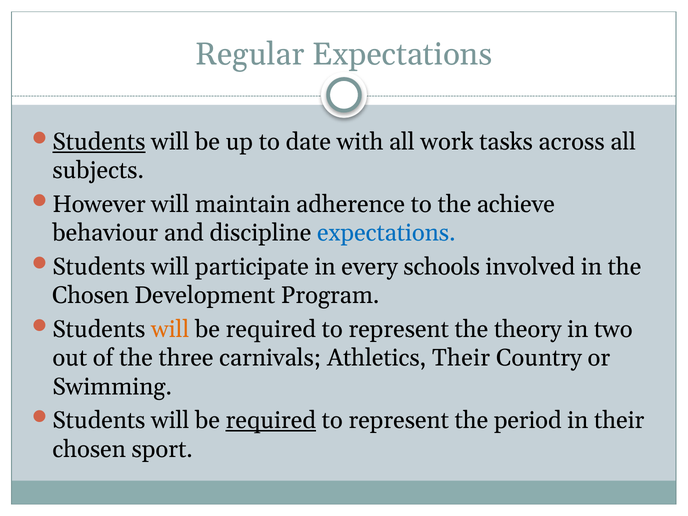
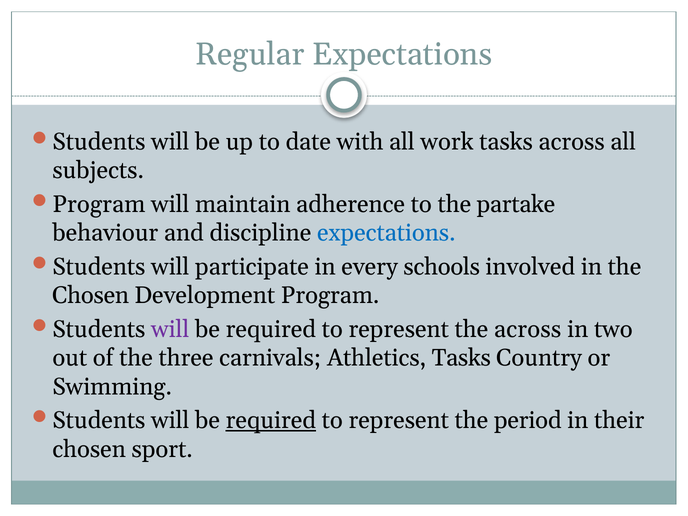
Students underline: present -> none (99, 142)
However: However -> Program (99, 204)
achieve: achieve -> partake (516, 204)
will colour: orange -> purple (170, 329)
the theory: theory -> across (528, 329)
Athletics Their: Their -> Tasks (461, 358)
